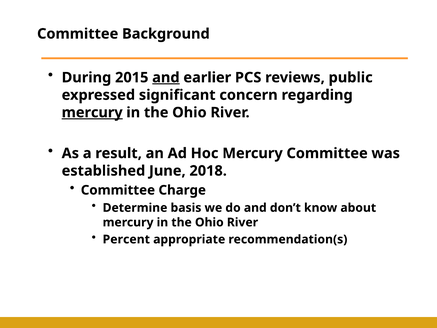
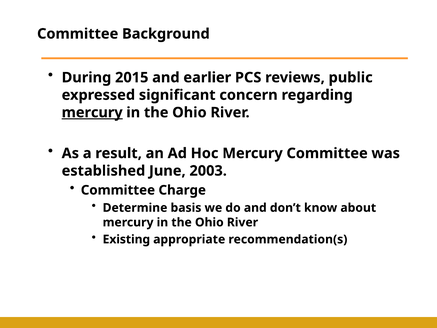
and underline: present -> none (166, 77)
2018: 2018 -> 2003 (208, 171)
Percent: Percent -> Existing (126, 239)
